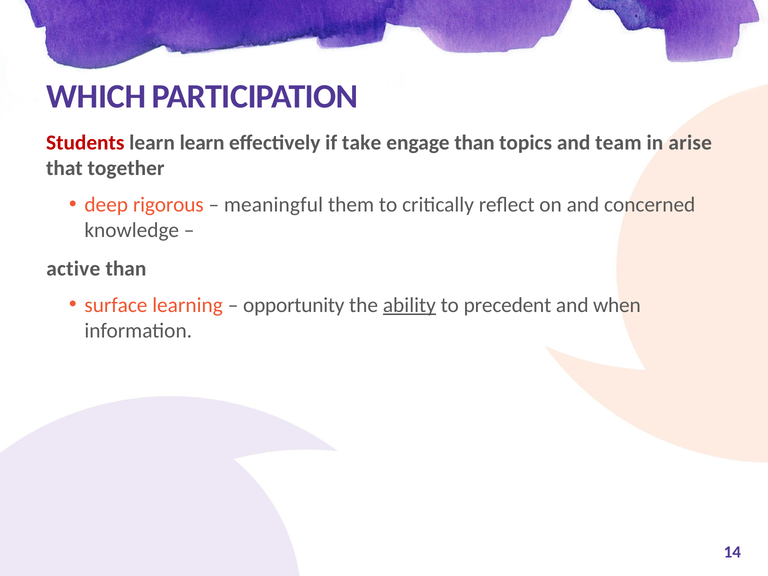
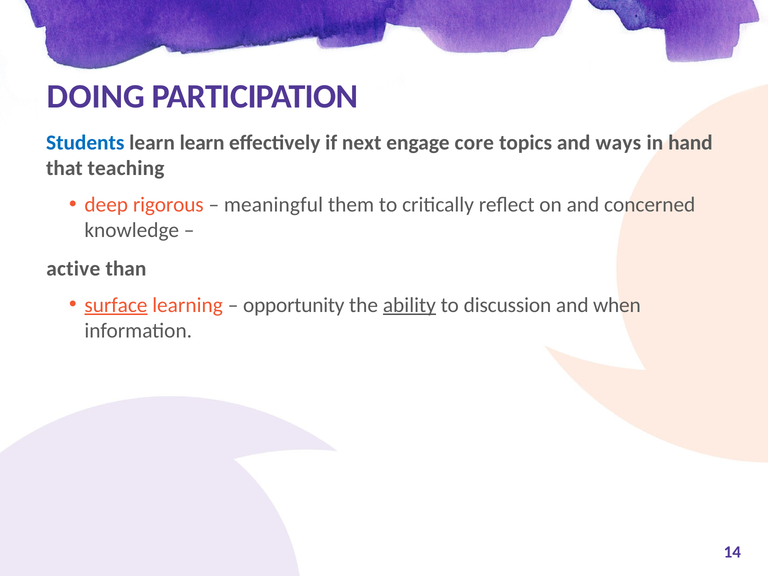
WHICH: WHICH -> DOING (96, 97)
Students colour: red -> blue (85, 143)
take: take -> next (362, 143)
engage than: than -> core (474, 143)
team: team -> ways (618, 143)
arise: arise -> hand (690, 143)
together: together -> teaching (126, 168)
surface underline: none -> present (116, 305)
precedent: precedent -> discussion (507, 305)
